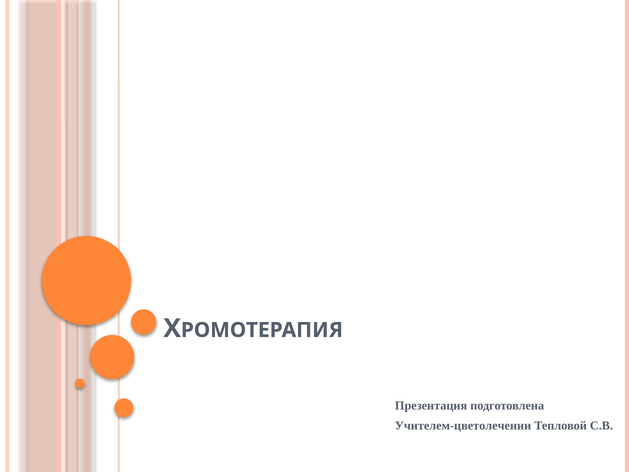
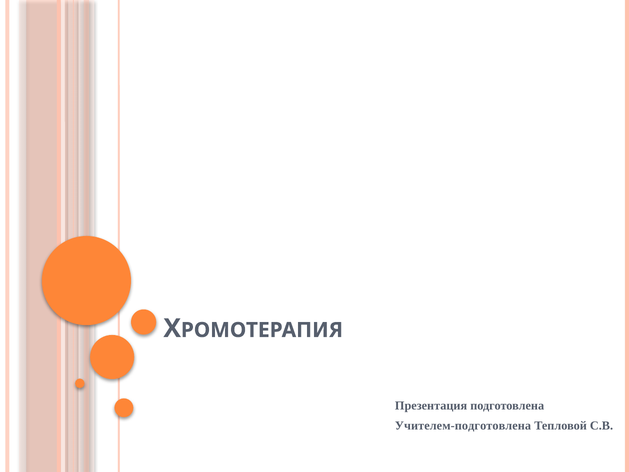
Учителем-цветолечении: Учителем-цветолечении -> Учителем-подготовлена (463, 426)
